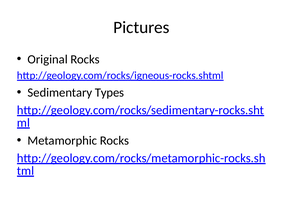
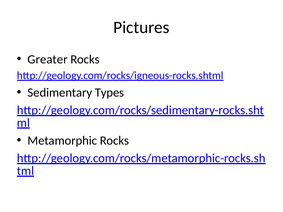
Original: Original -> Greater (48, 59)
